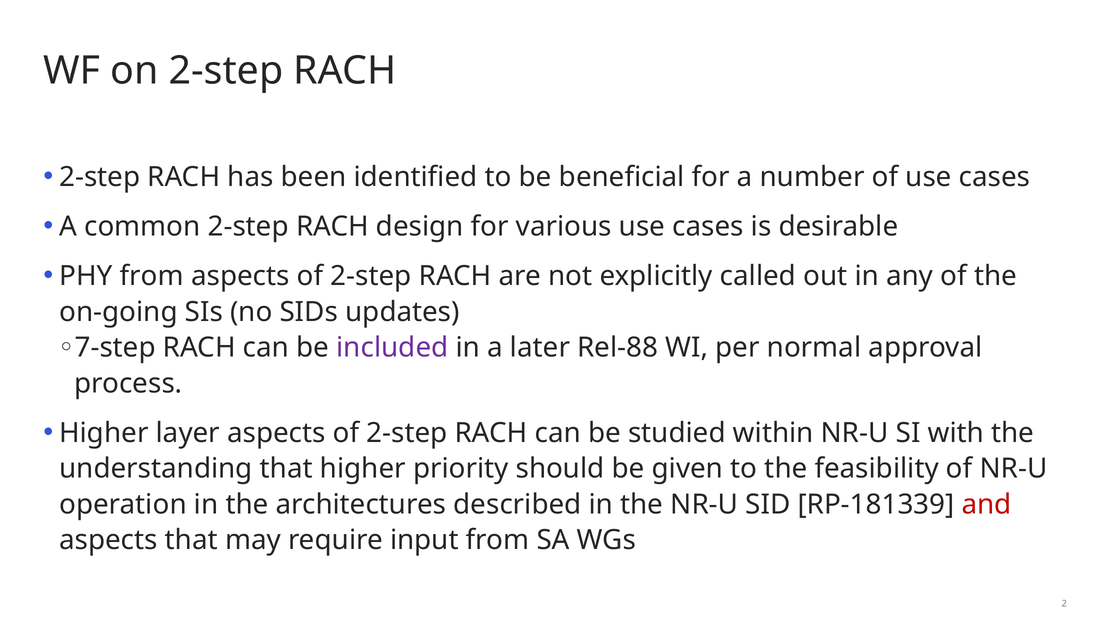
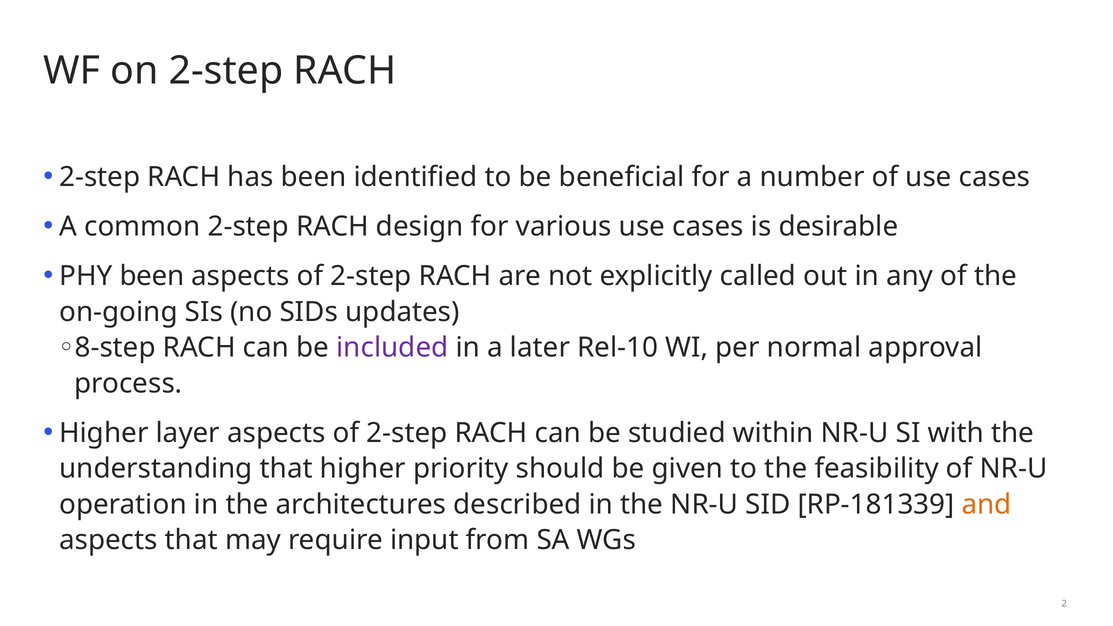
PHY from: from -> been (152, 276)
7-step: 7-step -> 8-step (115, 348)
Rel-88: Rel-88 -> Rel-10 (618, 348)
and colour: red -> orange (987, 505)
